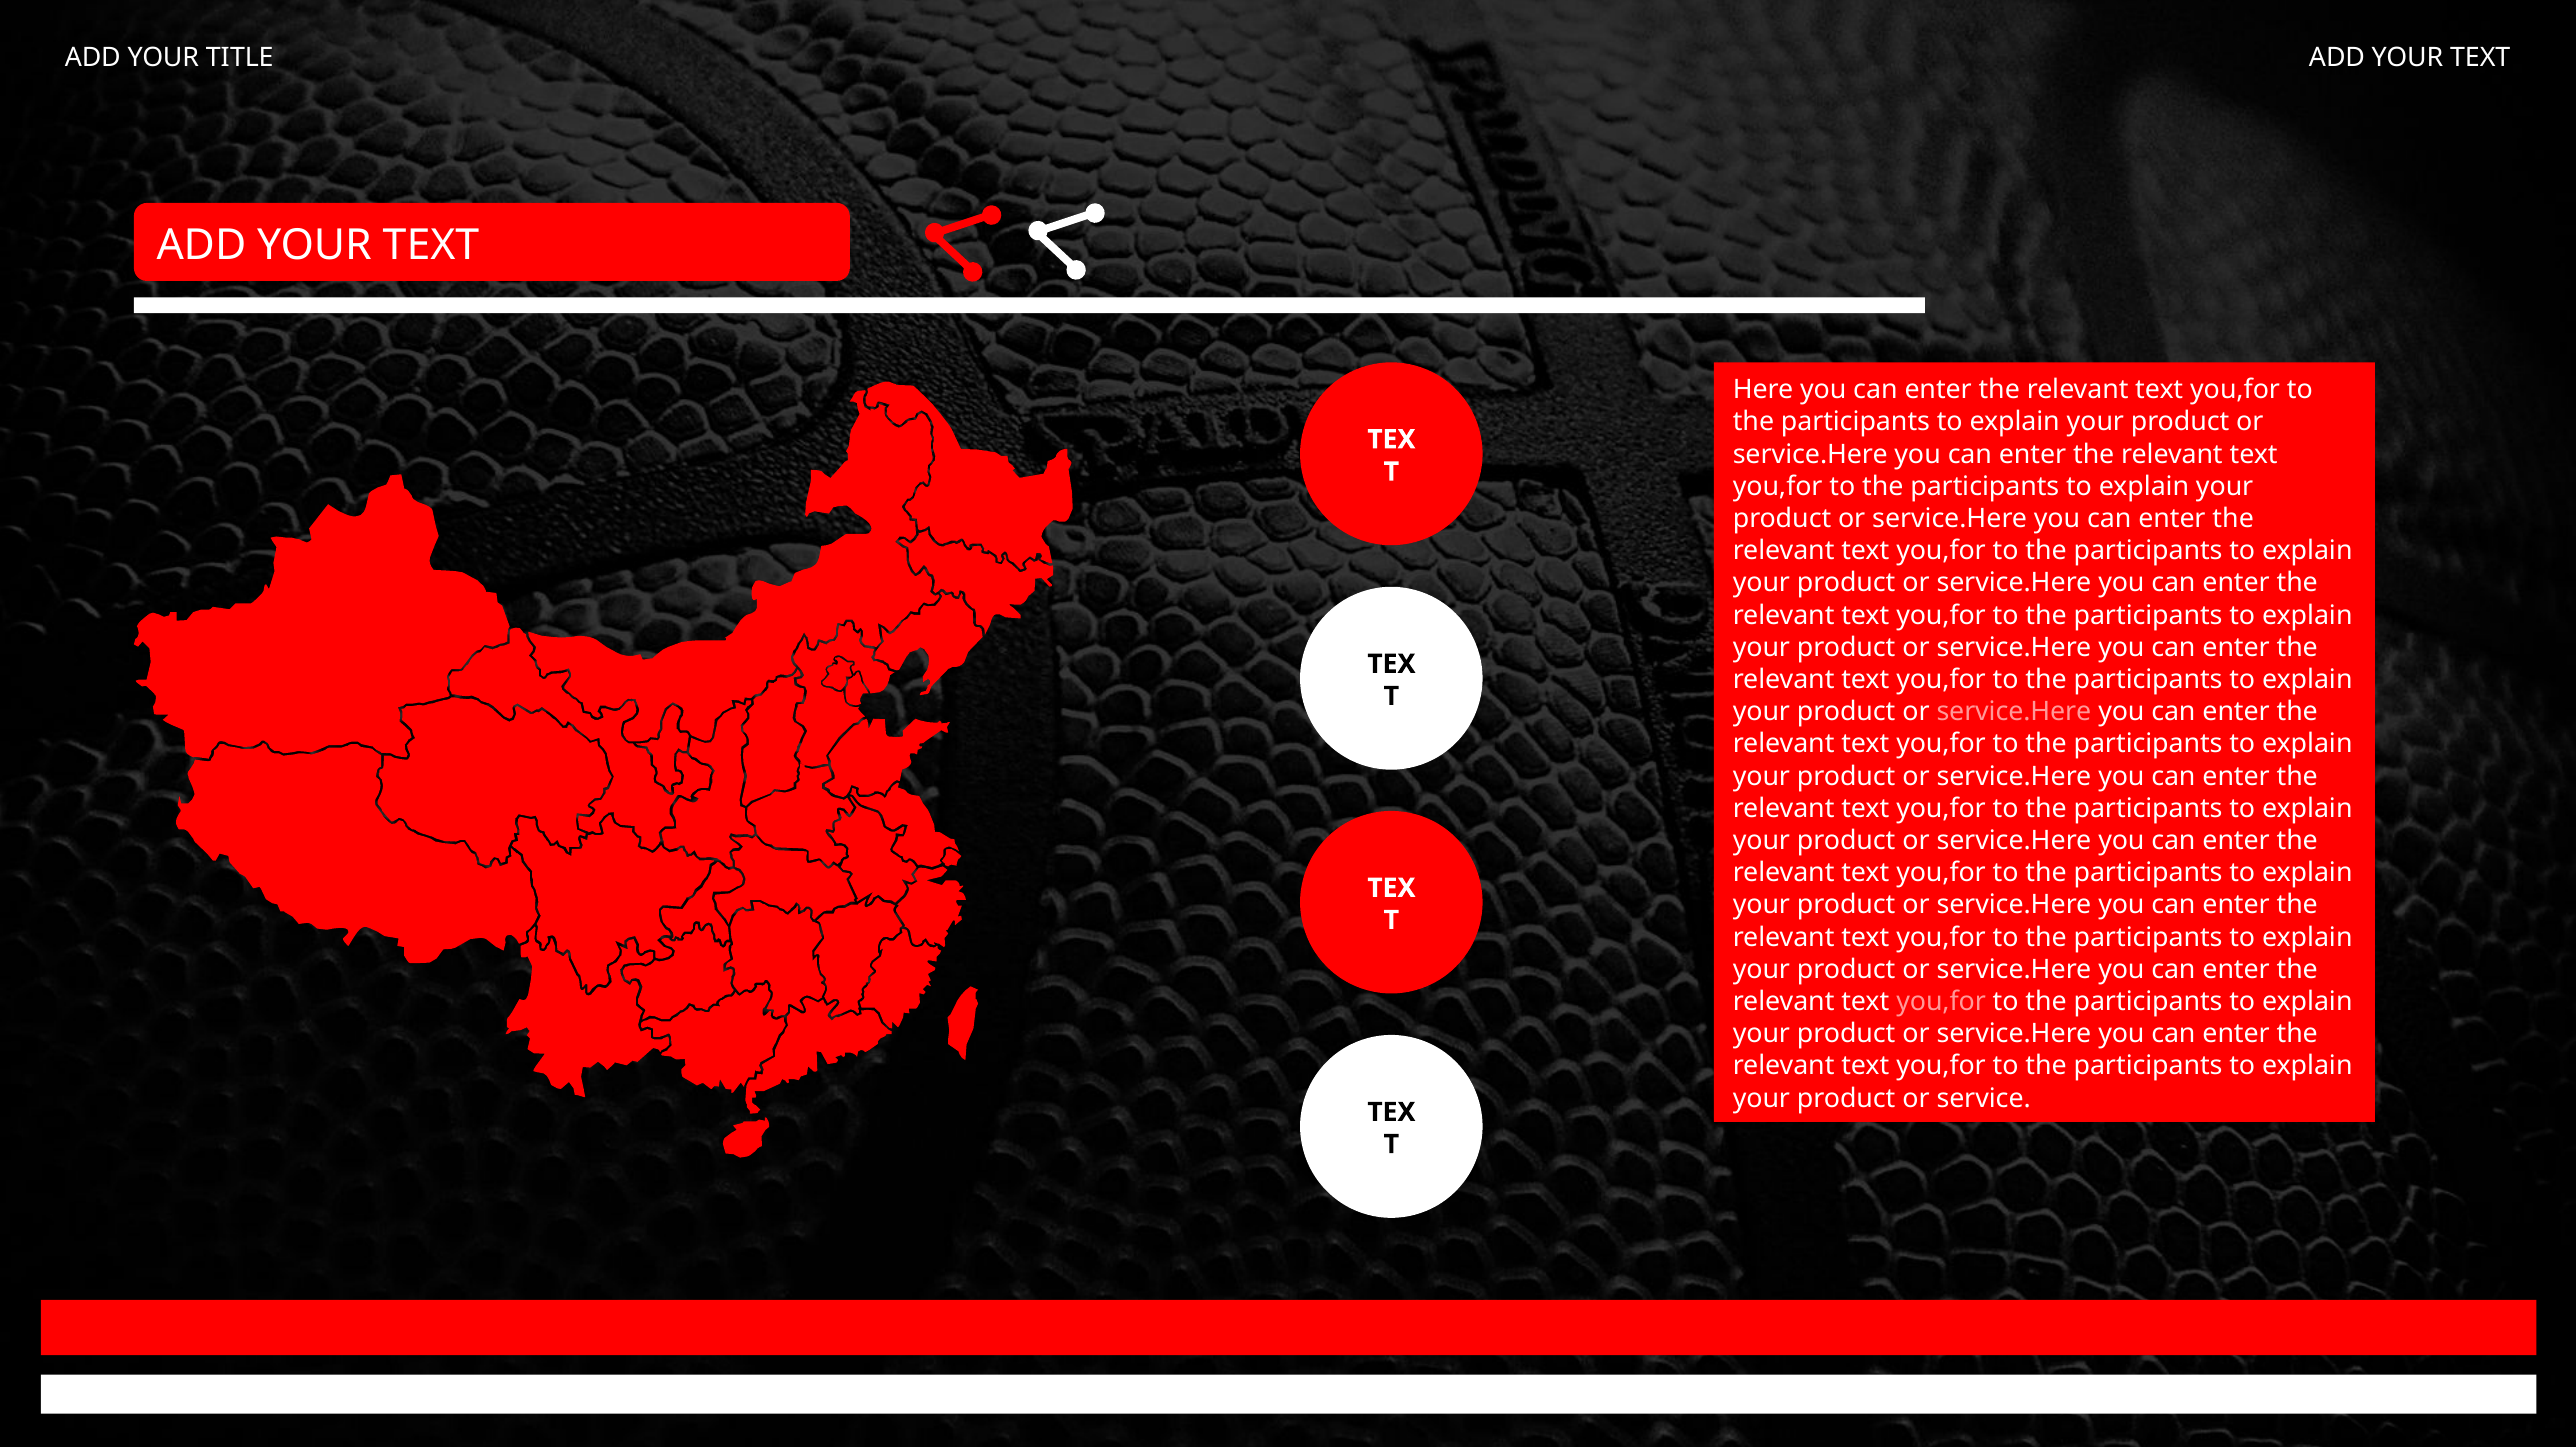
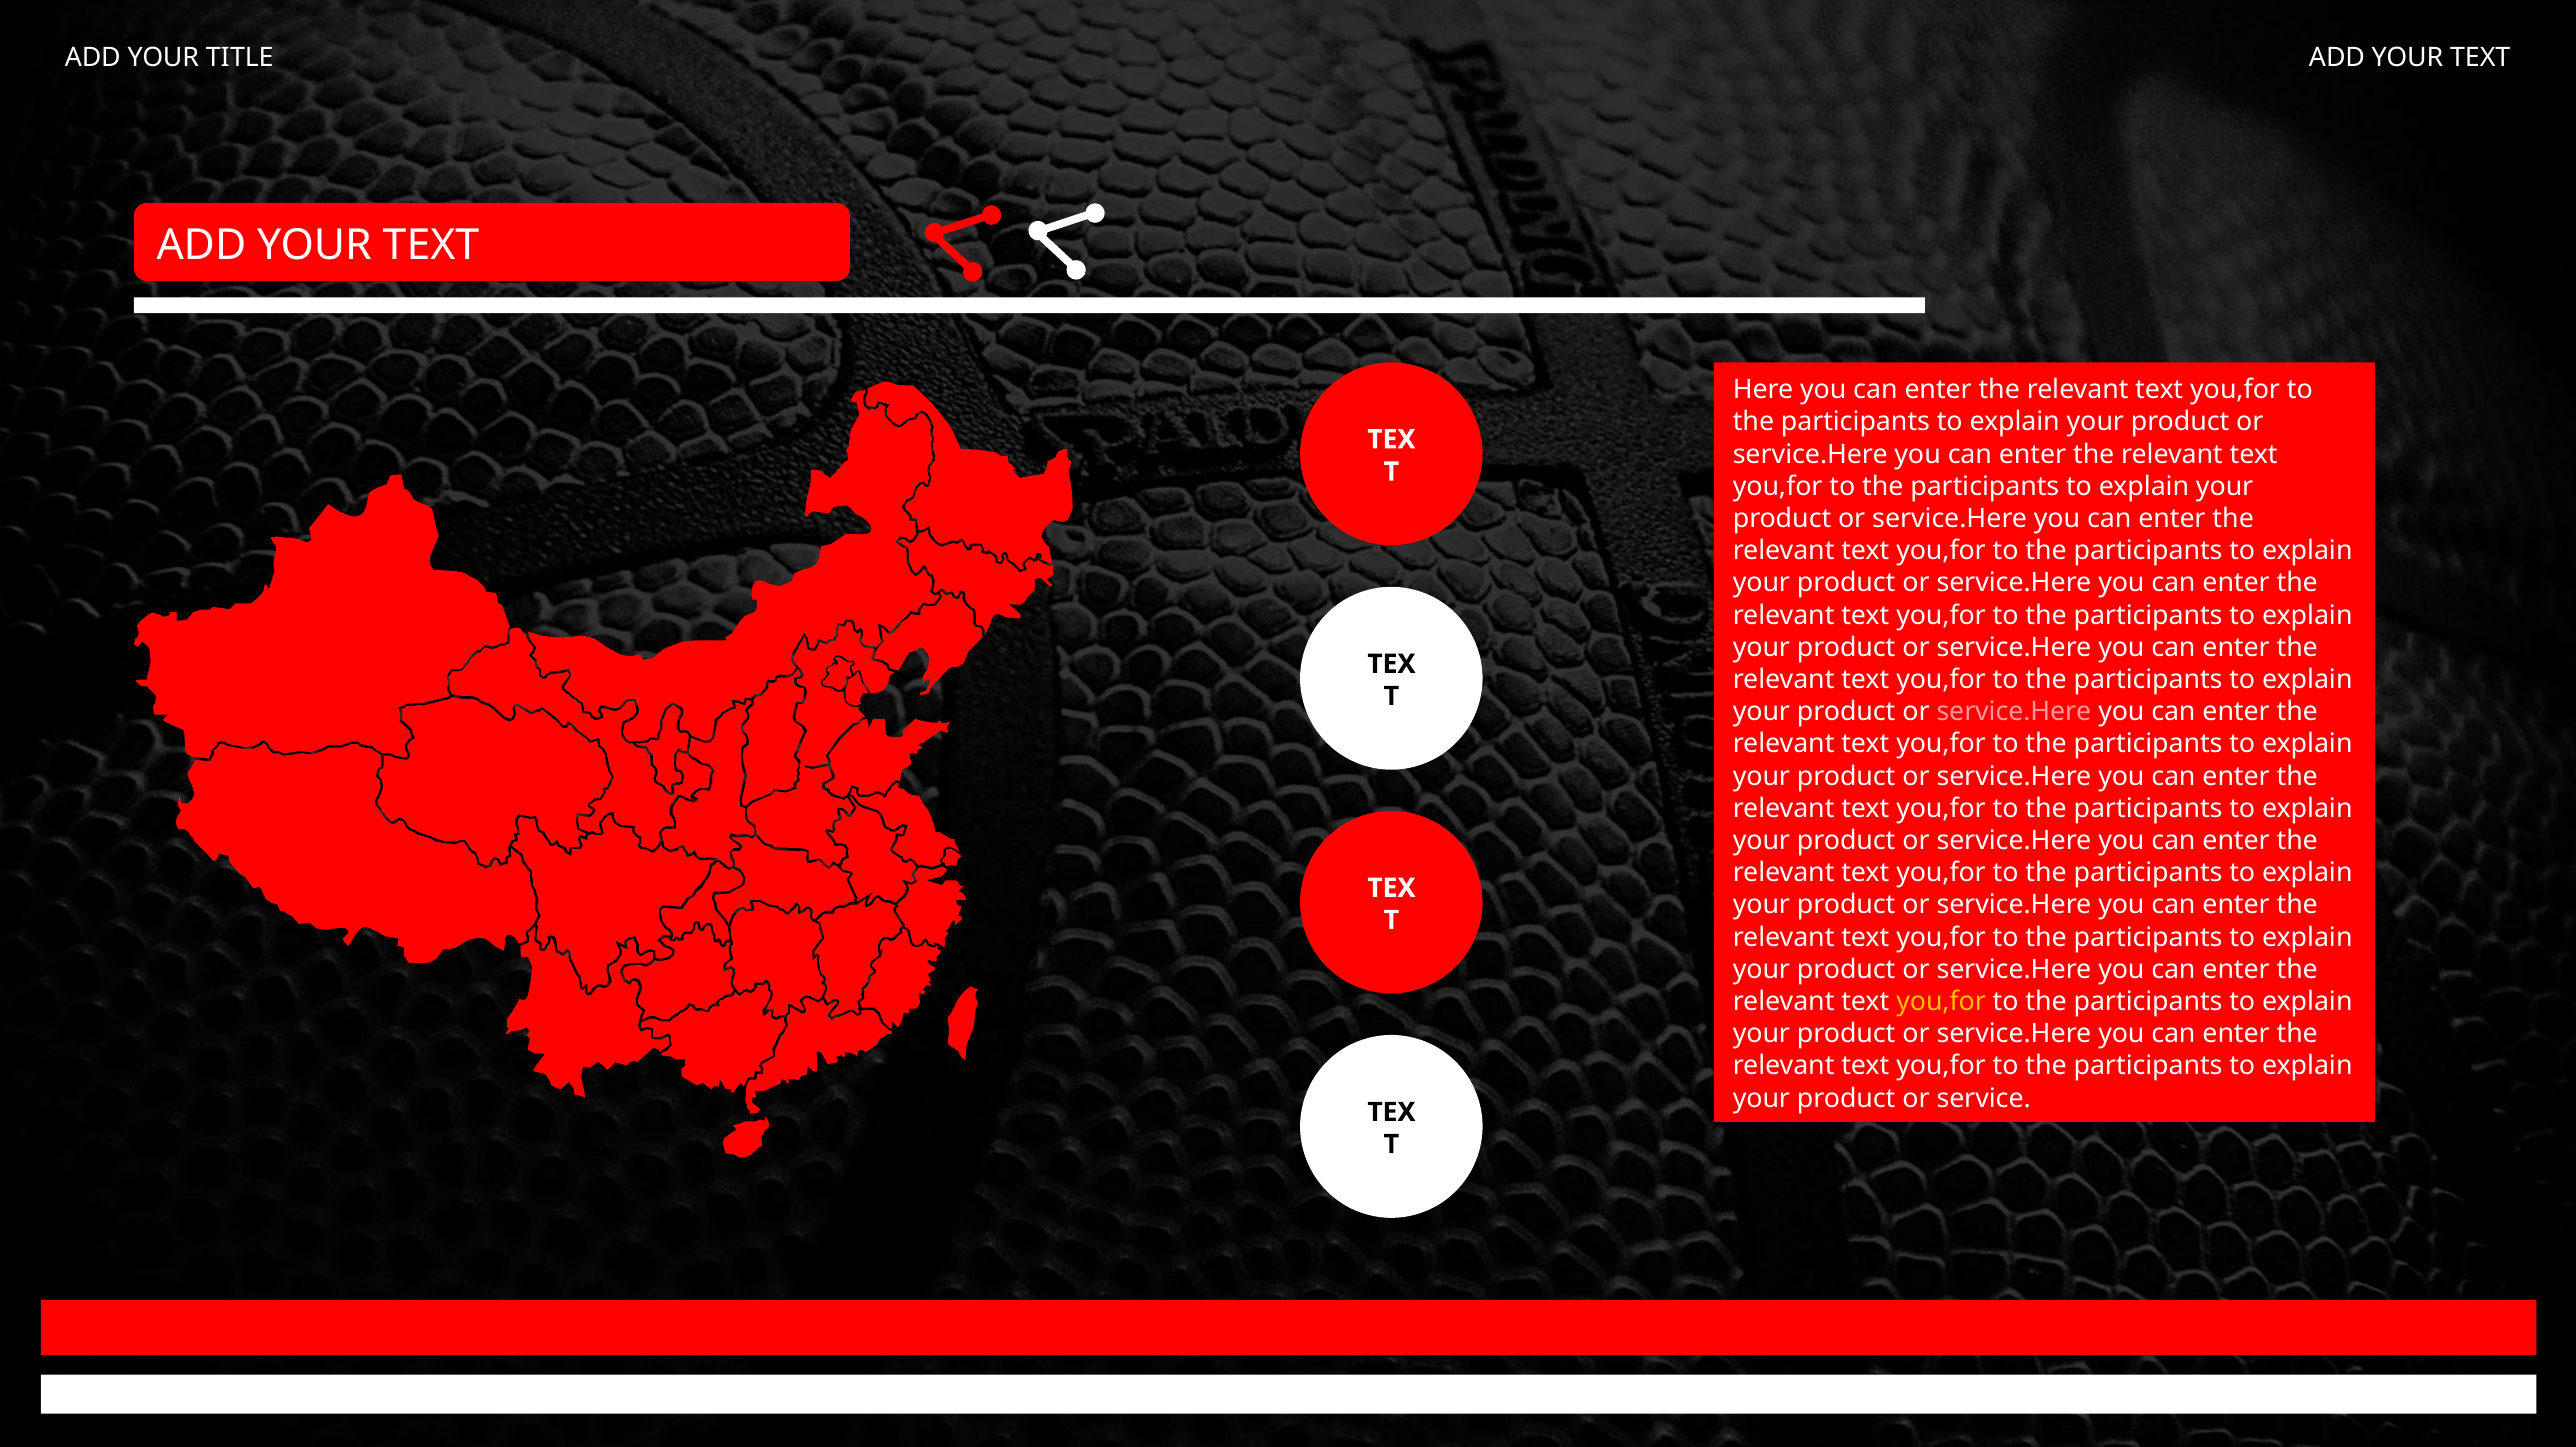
you,for colour: pink -> yellow (1941, 1002)
